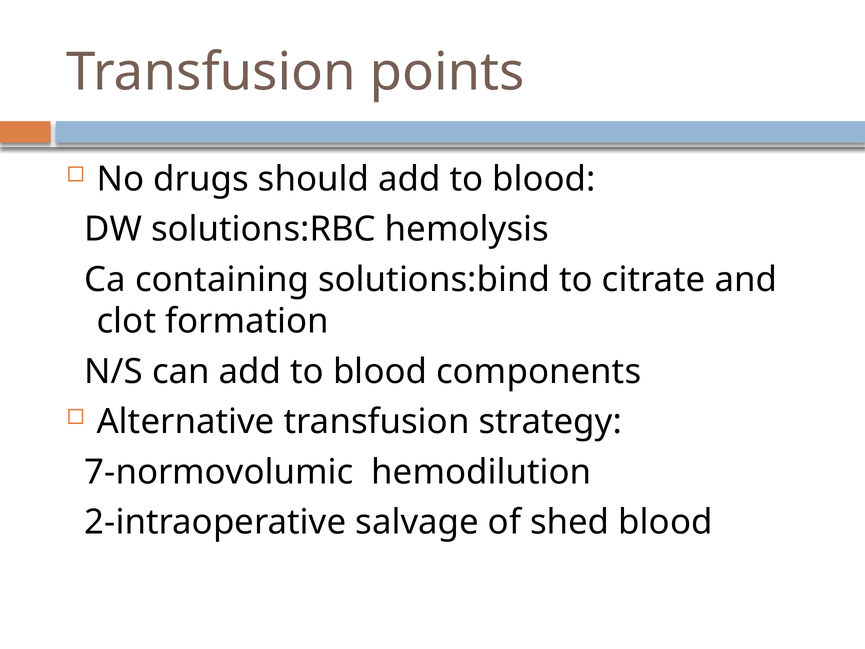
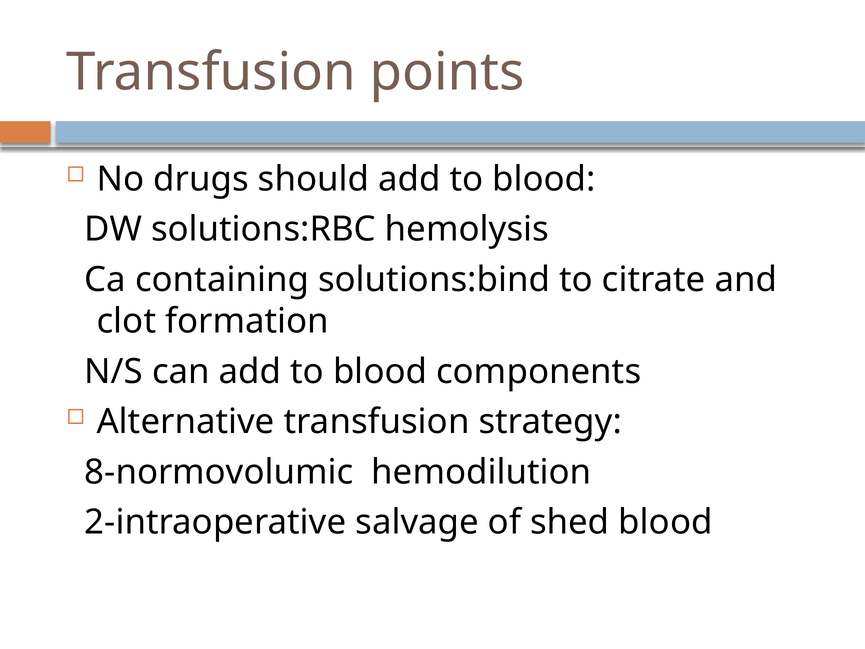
7-normovolumic: 7-normovolumic -> 8-normovolumic (219, 472)
